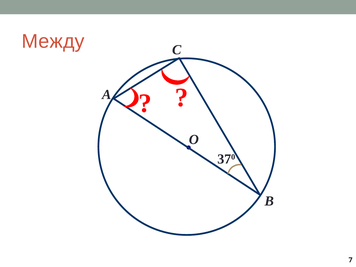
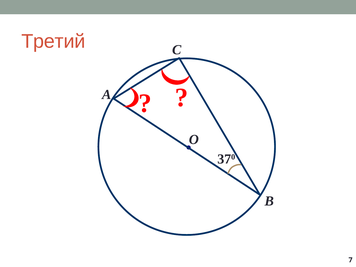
Между: Между -> Третий (53, 41)
